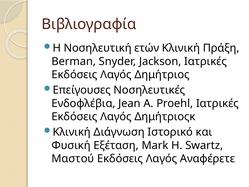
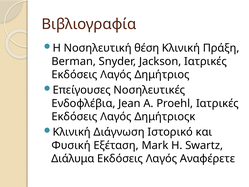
ετών: ετών -> θέση (147, 48)
Μαστού: Μαστού -> Διάλυμα (73, 158)
